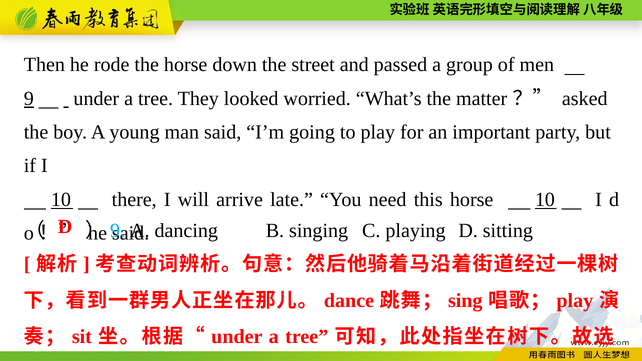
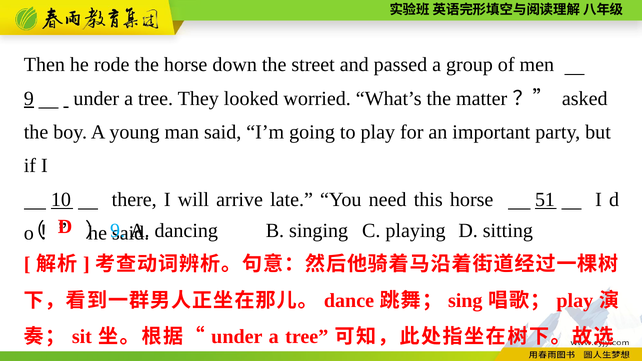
horse 10: 10 -> 51 (545, 200)
